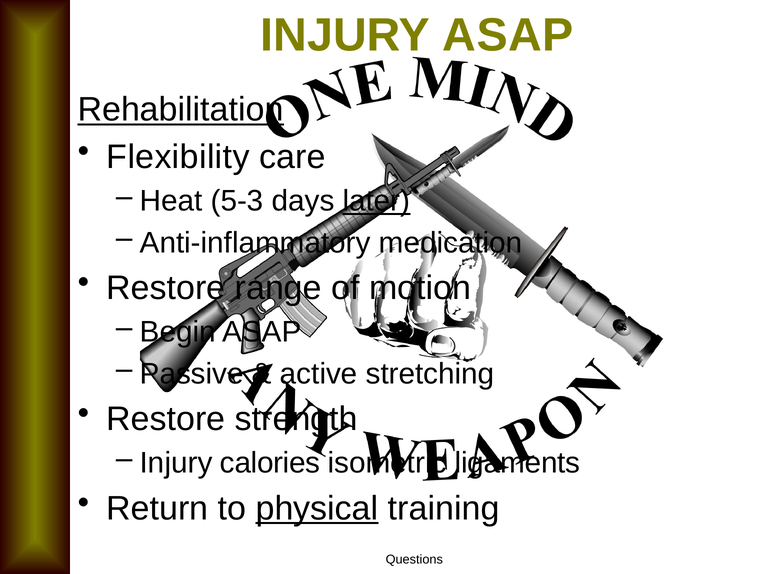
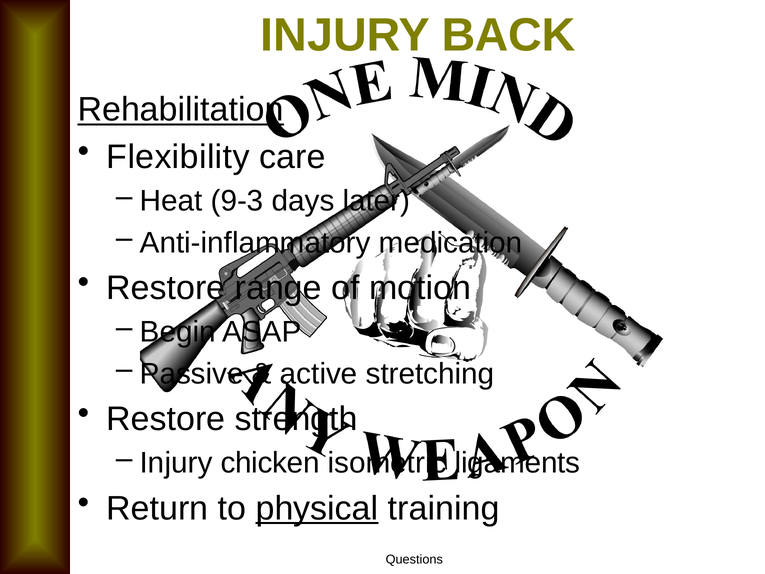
INJURY ASAP: ASAP -> BACK (508, 35)
5-3: 5-3 -> 9-3 (237, 201)
later underline: present -> none (376, 201)
calories: calories -> chicken (270, 463)
